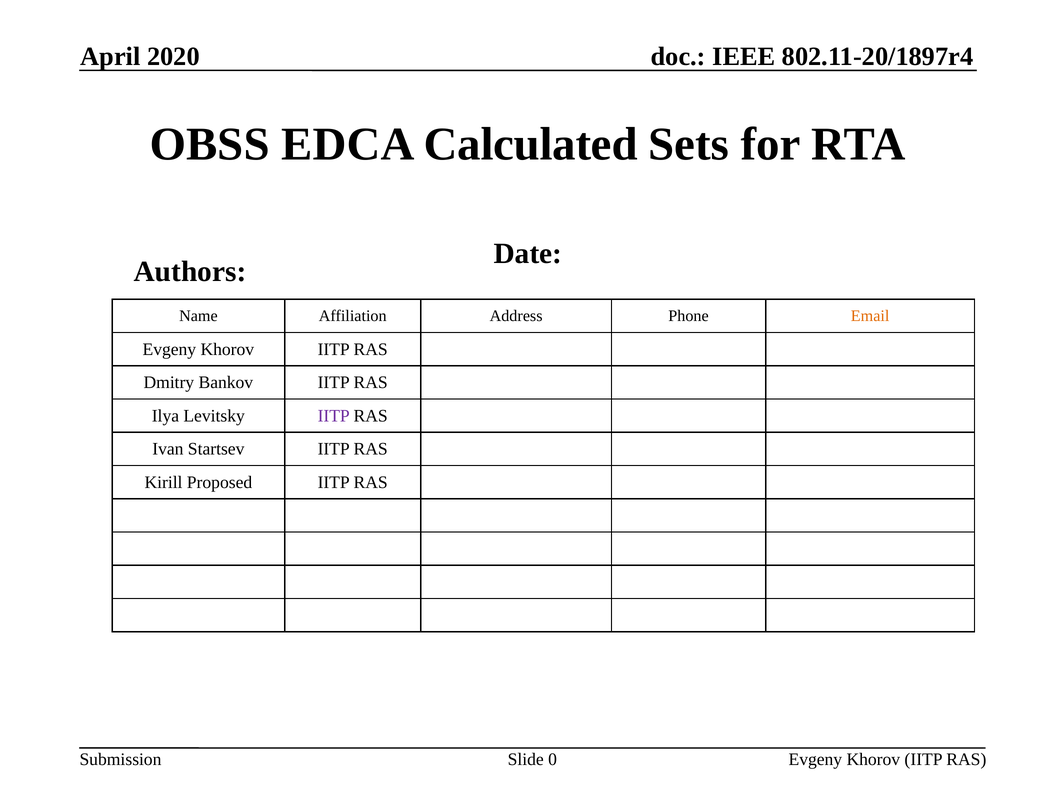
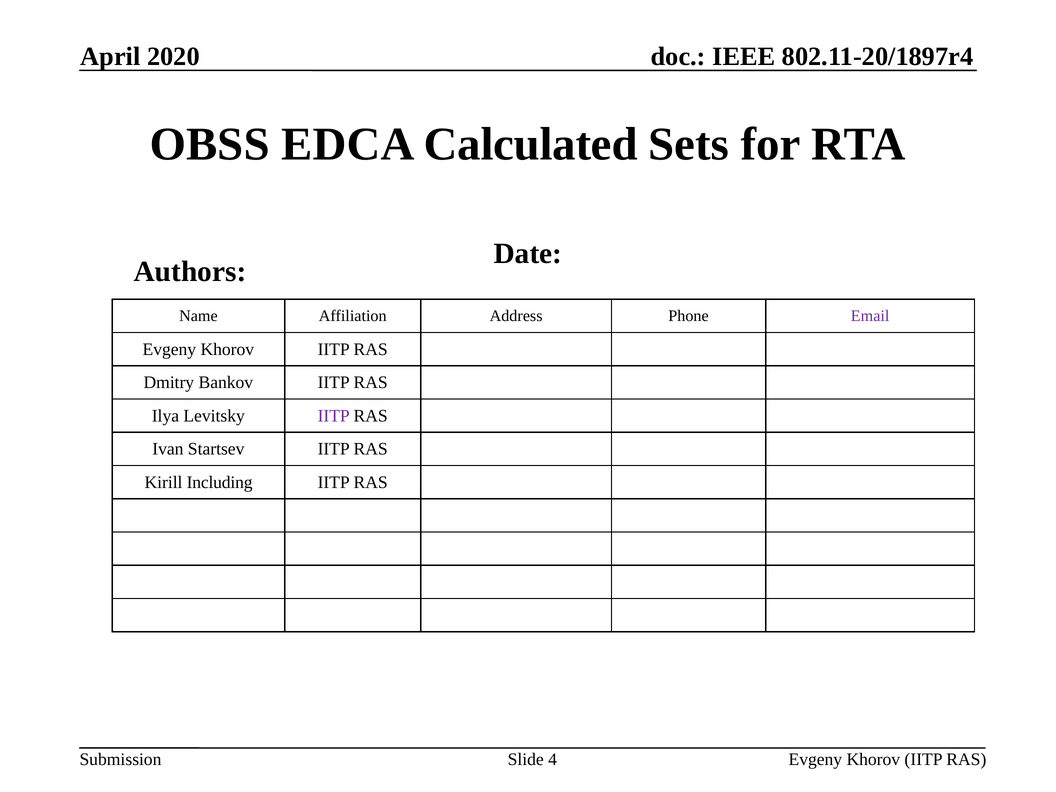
Email colour: orange -> purple (870, 316)
Proposed: Proposed -> Including (220, 482)
0: 0 -> 4 (553, 760)
